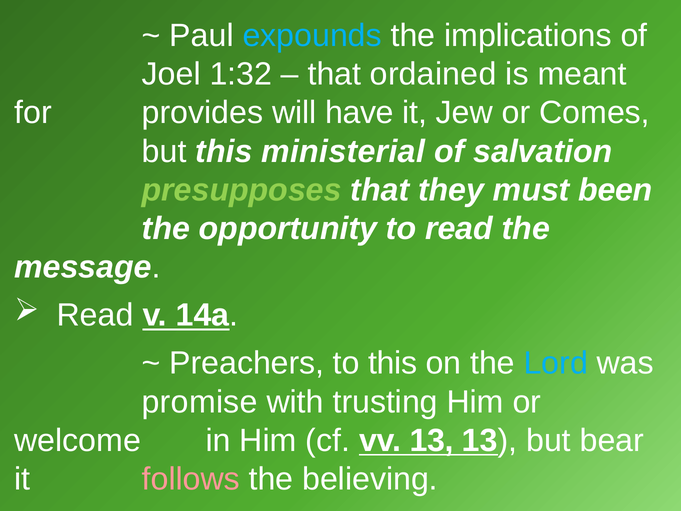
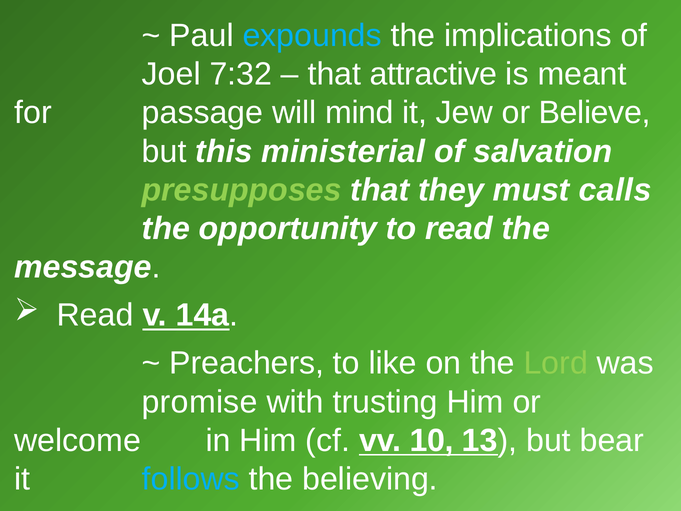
1:32: 1:32 -> 7:32 (241, 74)
ordained: ordained -> attractive (433, 74)
provides: provides -> passage (203, 113)
have: have -> mind (359, 113)
Comes: Comes -> Believe (595, 113)
been: been -> calls (615, 190)
to this: this -> like (393, 363)
Lord colour: light blue -> light green (556, 363)
vv 13: 13 -> 10 (432, 440)
follows colour: pink -> light blue (191, 479)
